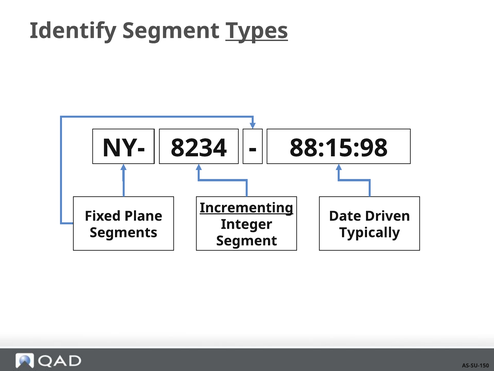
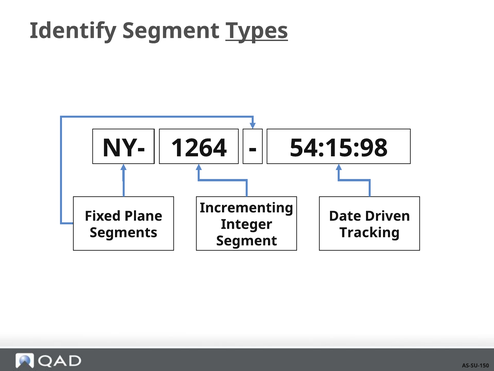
8234: 8234 -> 1264 (199, 148)
88:15:98: 88:15:98 -> 54:15:98 (339, 148)
Incrementing underline: present -> none (247, 208)
Typically: Typically -> Tracking (370, 232)
